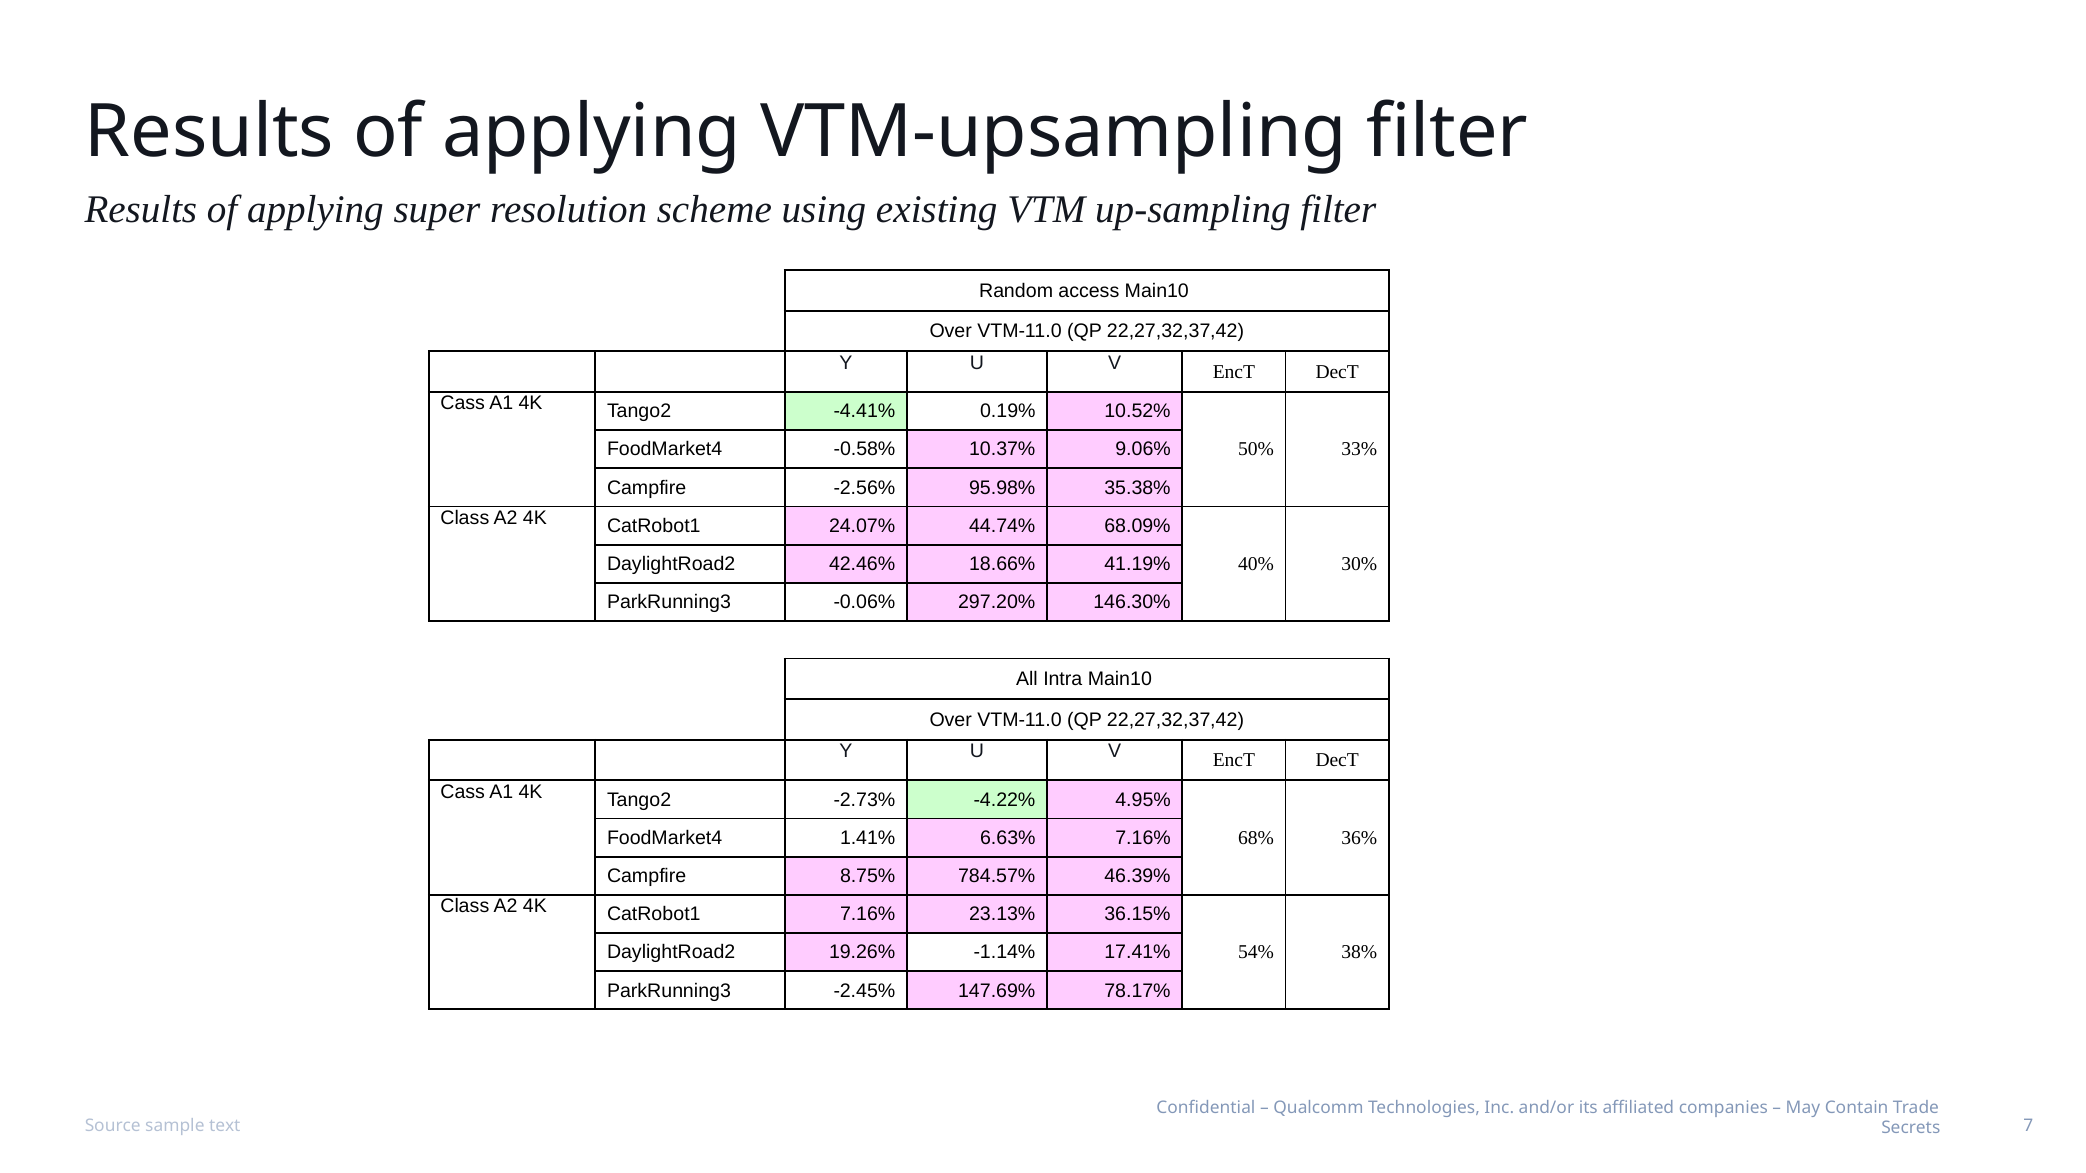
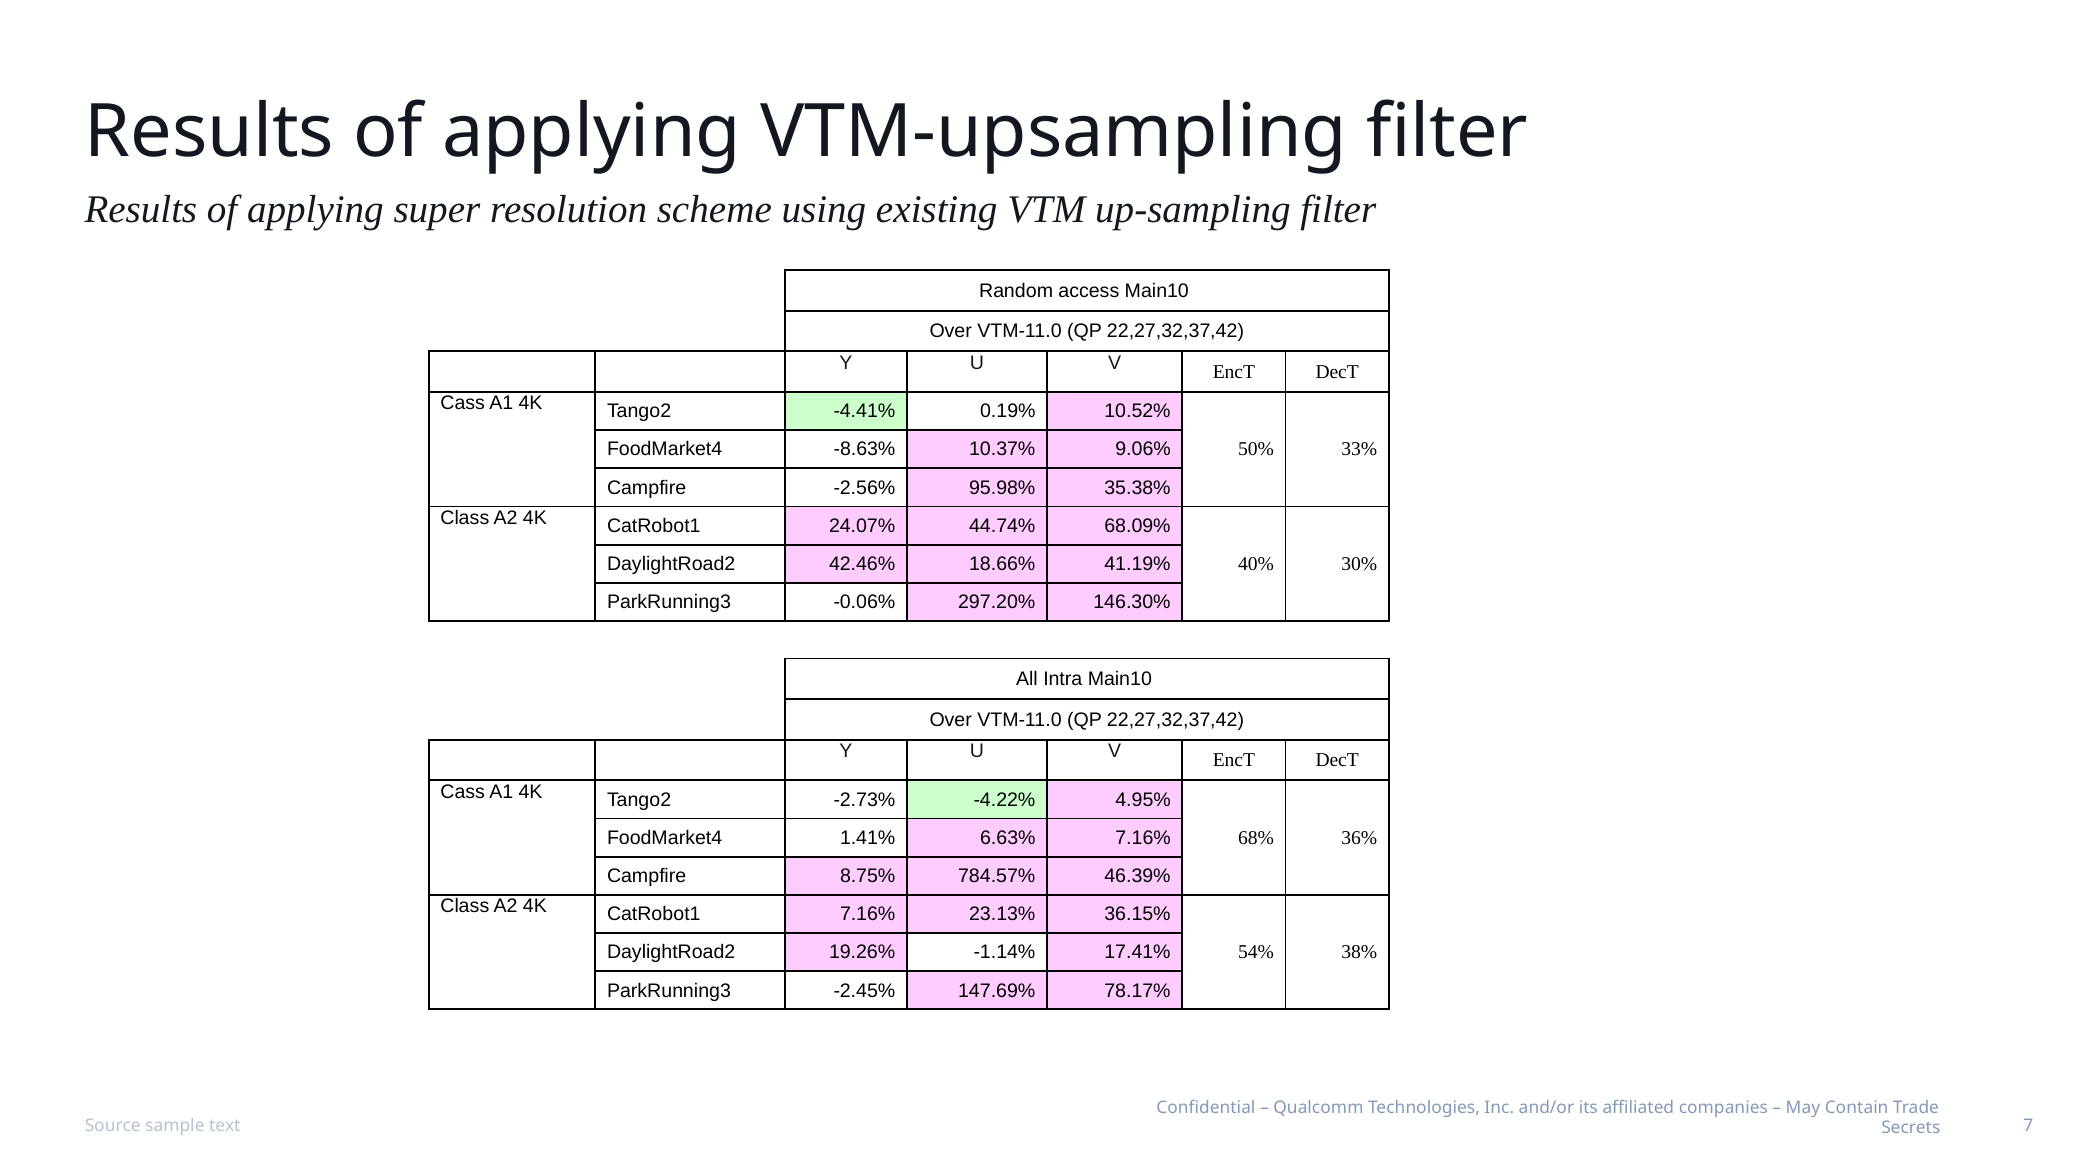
-0.58%: -0.58% -> -8.63% (864, 450)
